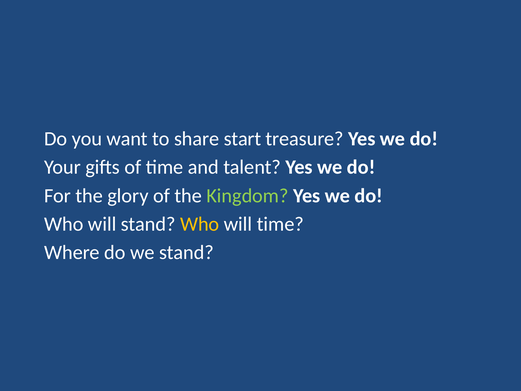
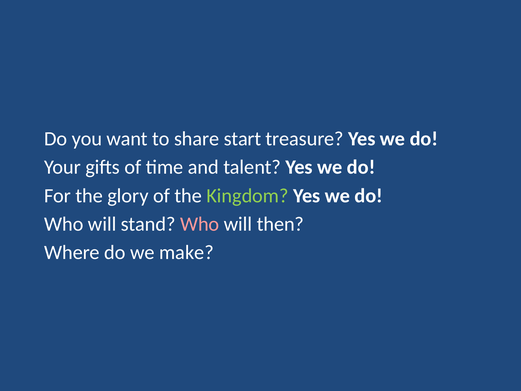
Who colour: yellow -> pink (200, 224)
will time: time -> then (280, 224)
we stand: stand -> make (186, 252)
